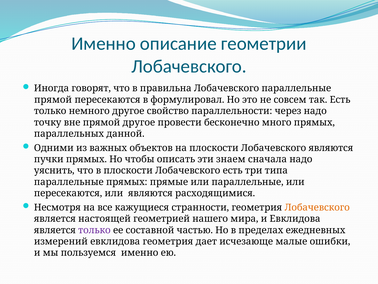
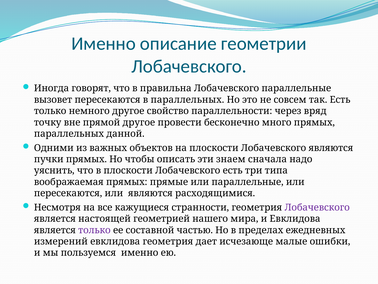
прямой: прямой -> вызовет (53, 100)
в формулировал: формулировал -> параллельных (187, 100)
через надо: надо -> вряд (315, 111)
параллельные: параллельные -> воображаемая (69, 182)
Лобачевского colour: orange -> purple (317, 207)
